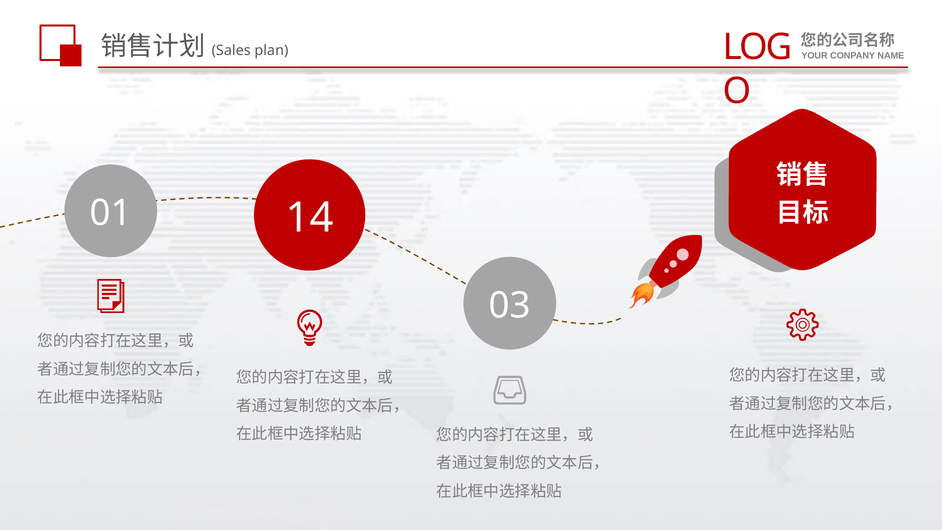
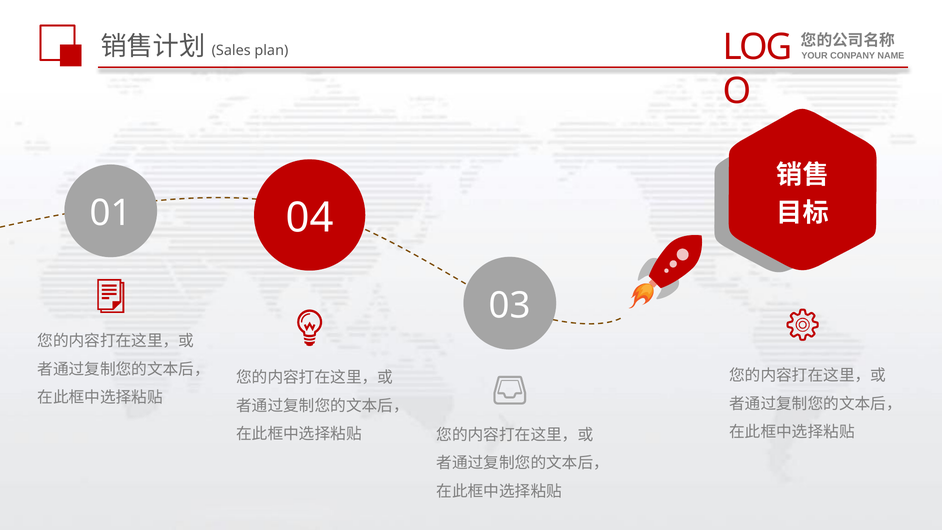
14: 14 -> 04 (310, 218)
